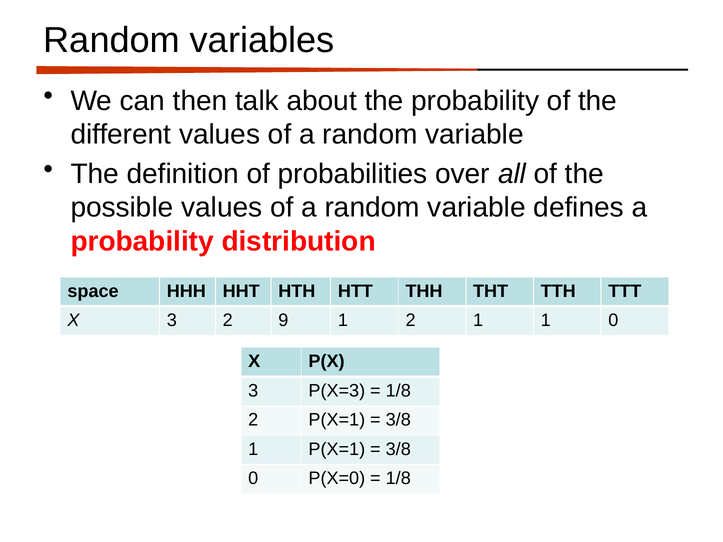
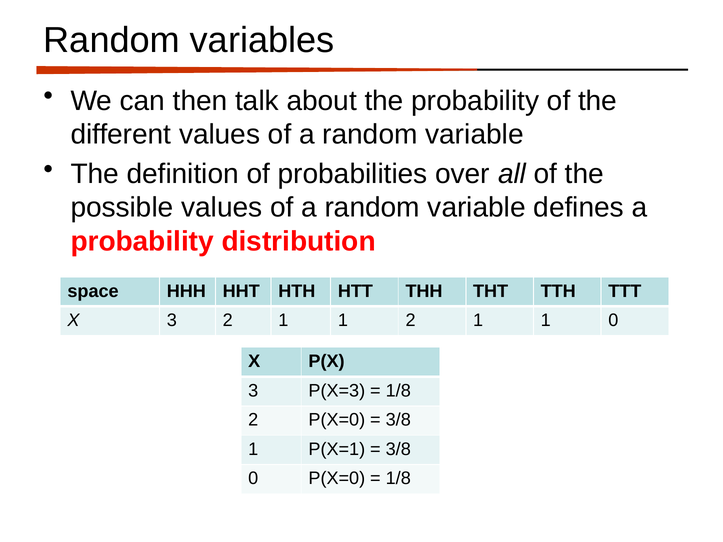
3 2 9: 9 -> 1 (283, 321)
2 P(X=1: P(X=1 -> P(X=0 (337, 420)
